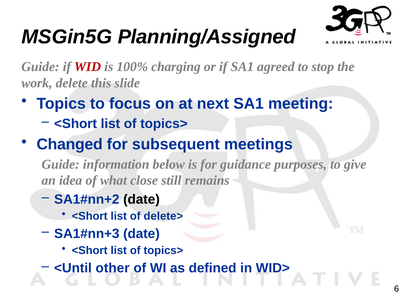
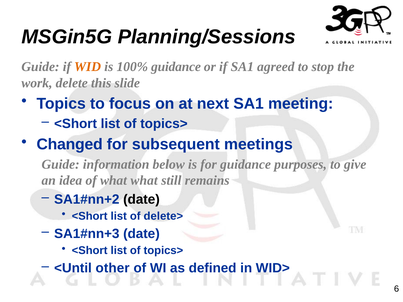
Planning/Assigned: Planning/Assigned -> Planning/Sessions (207, 37)
WID colour: red -> orange (88, 67)
100% charging: charging -> guidance (176, 67)
what close: close -> what (144, 181)
